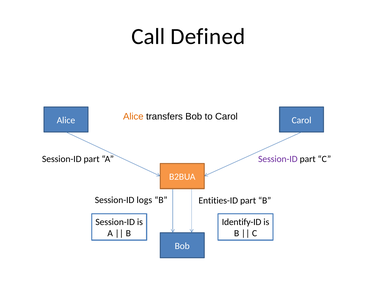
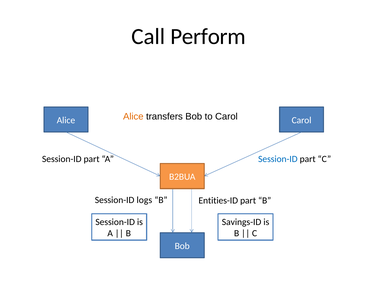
Defined: Defined -> Perform (208, 36)
Session-ID colour: purple -> blue (278, 159)
Identify-ID: Identify-ID -> Savings-ID (242, 222)
